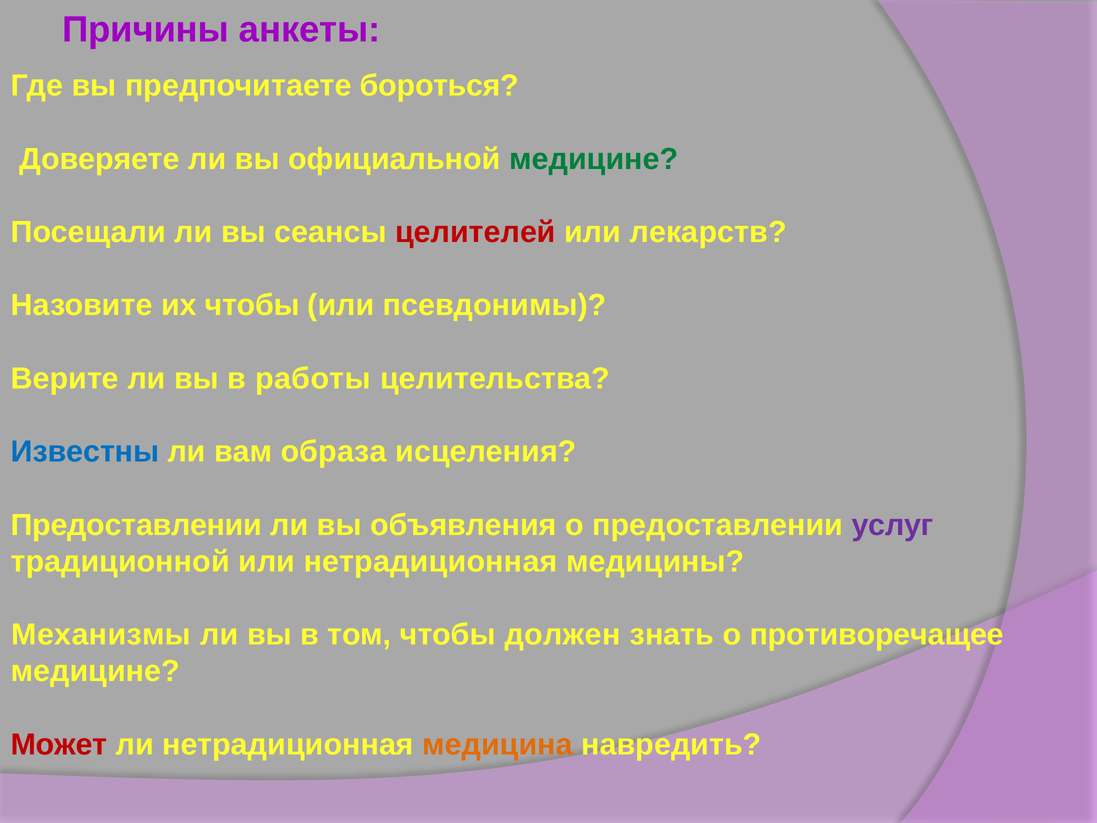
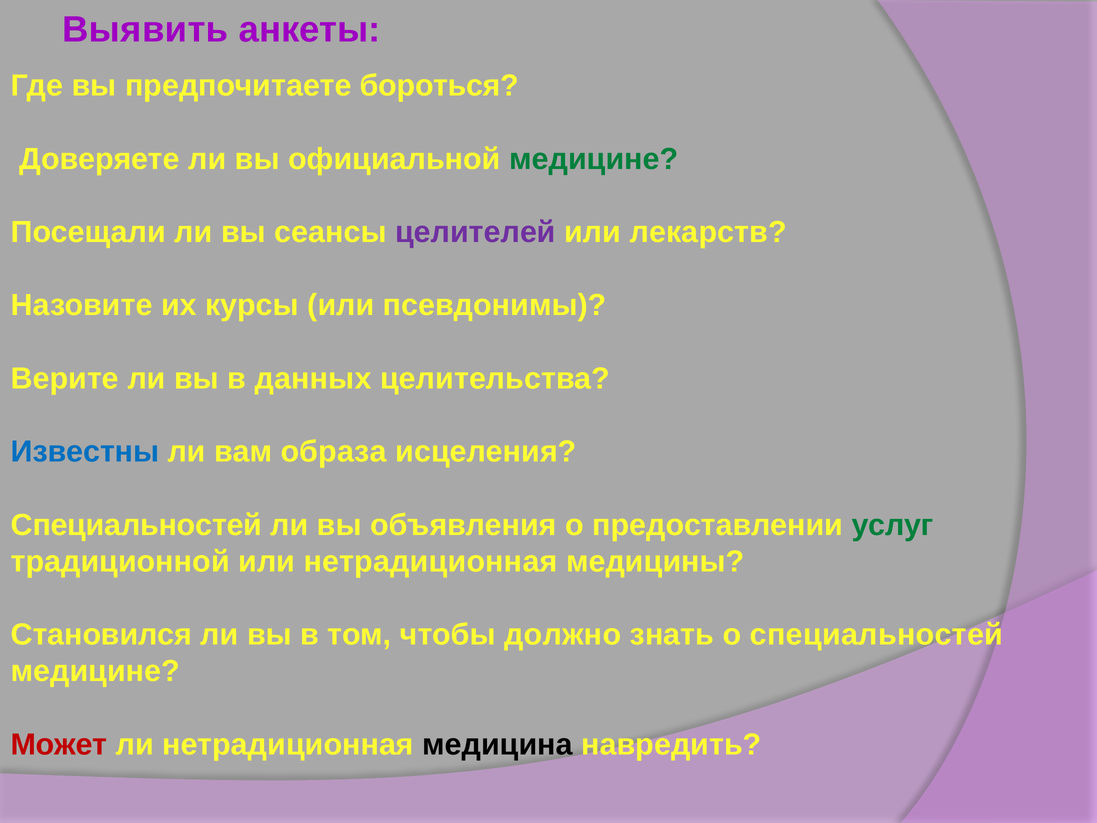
Причины: Причины -> Выявить (145, 30)
целителей colour: red -> purple (475, 232)
их чтобы: чтобы -> курсы (252, 305)
работы: работы -> данных (313, 378)
Предоставлении: Предоставлении -> Специальностей (136, 525)
услуг colour: purple -> green (893, 525)
Механизмы: Механизмы -> Становился (101, 635)
должен: должен -> должно (563, 635)
о противоречащее: противоречащее -> специальностей (877, 635)
медицина colour: orange -> black (498, 744)
